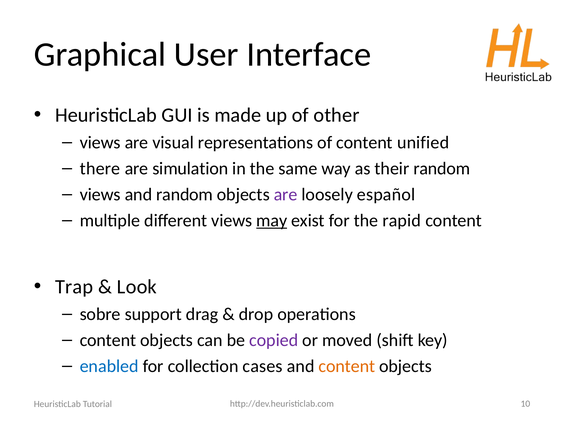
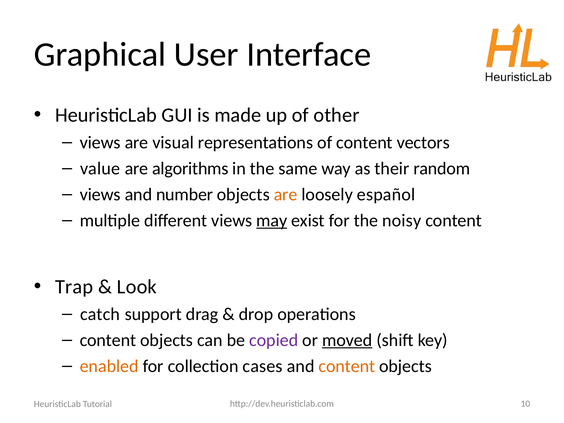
unified: unified -> vectors (423, 142)
there: there -> value (100, 168)
simulation: simulation -> algorithms (190, 168)
and random: random -> number (185, 194)
are colour: purple -> orange (286, 194)
rapid: rapid -> noisy (402, 220)
sobre: sobre -> catch (100, 314)
moved underline: none -> present (347, 340)
enabled colour: blue -> orange (109, 366)
